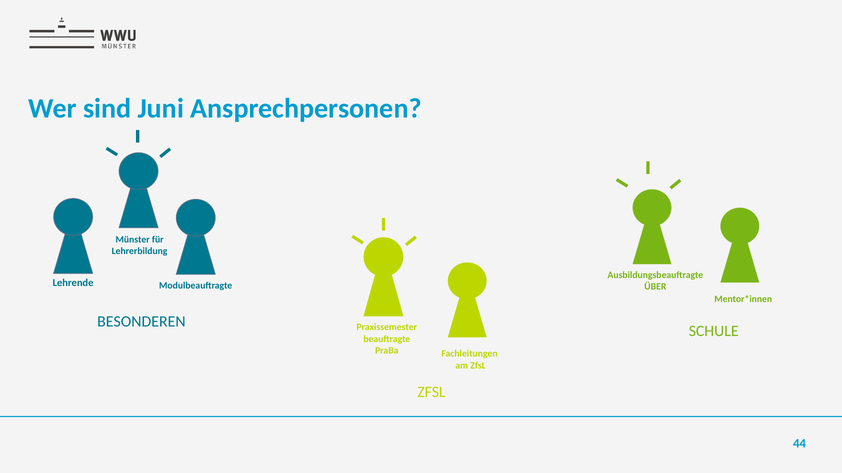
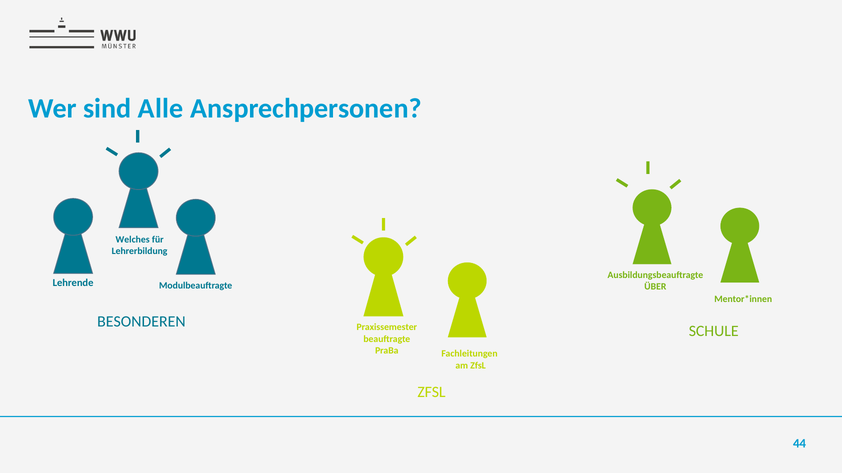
Juni: Juni -> Alle (161, 109)
Münster: Münster -> Welches (133, 240)
